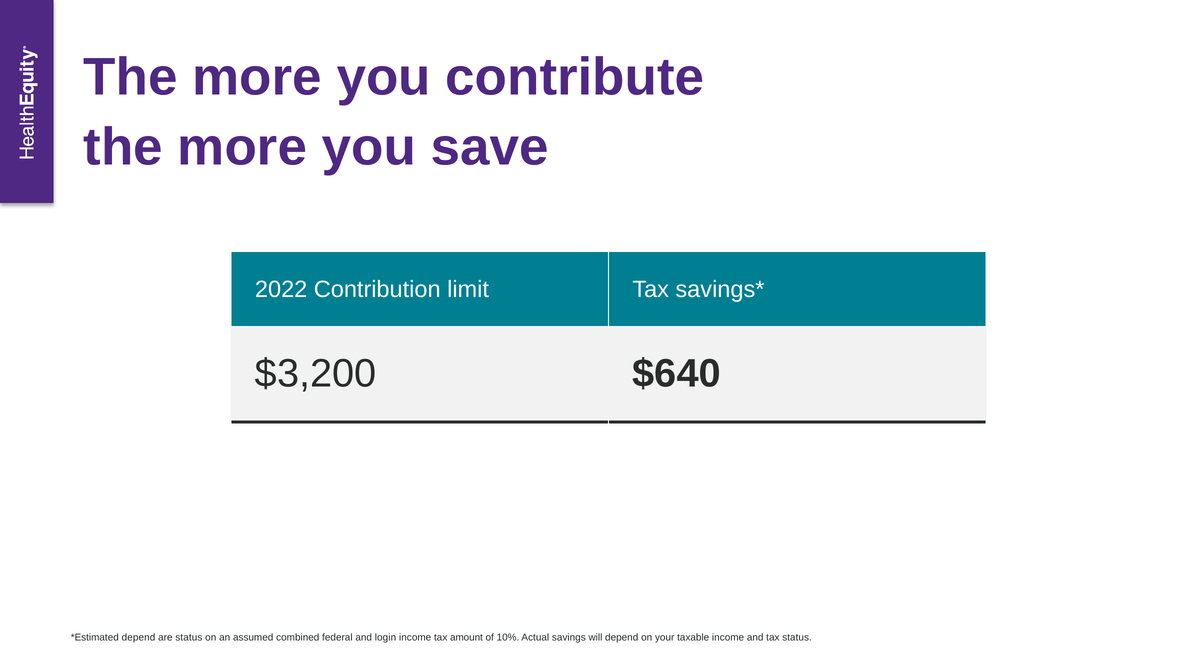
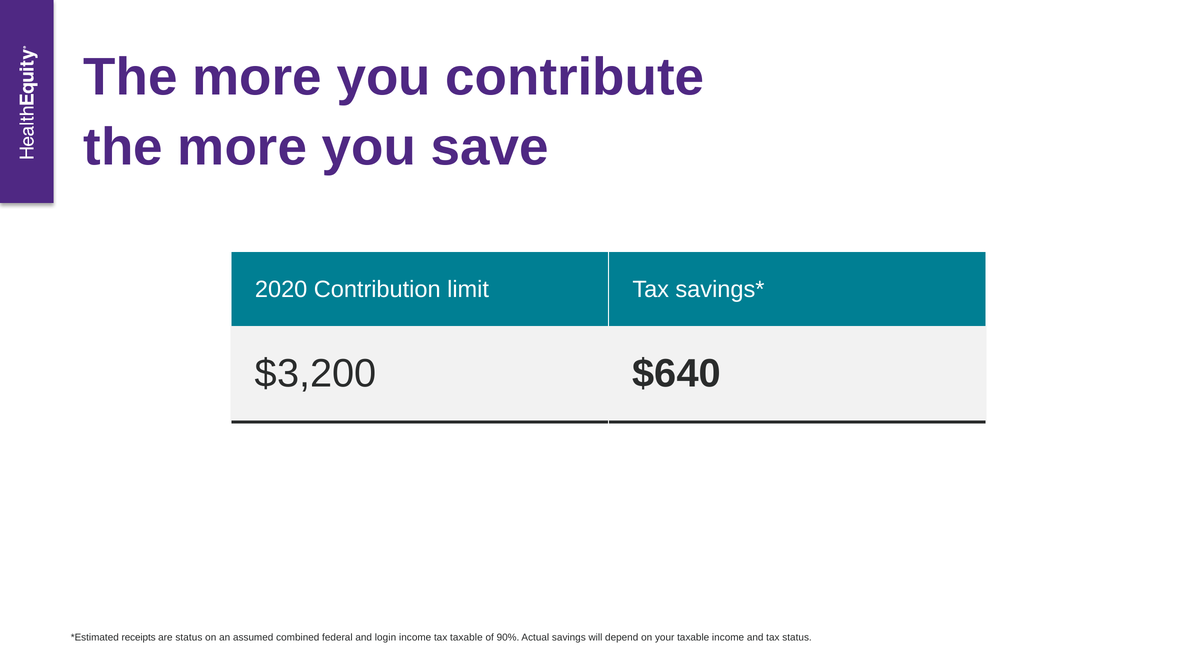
2022: 2022 -> 2020 (281, 290)
depend: depend -> receipts (139, 638)
tax amount: amount -> taxable (466, 638)
10%: 10% -> 90% (508, 638)
